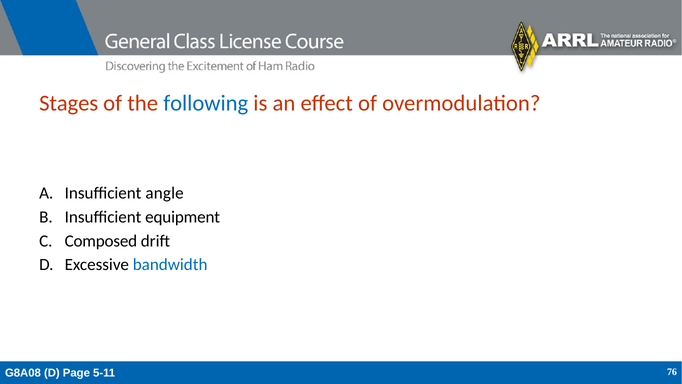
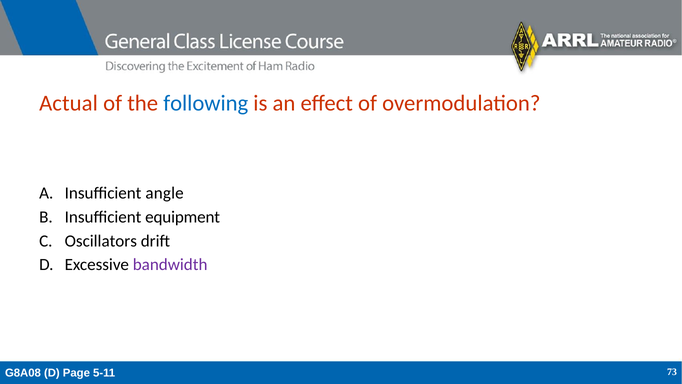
Stages: Stages -> Actual (69, 103)
Composed: Composed -> Oscillators (101, 241)
bandwidth colour: blue -> purple (170, 265)
76: 76 -> 73 (672, 371)
